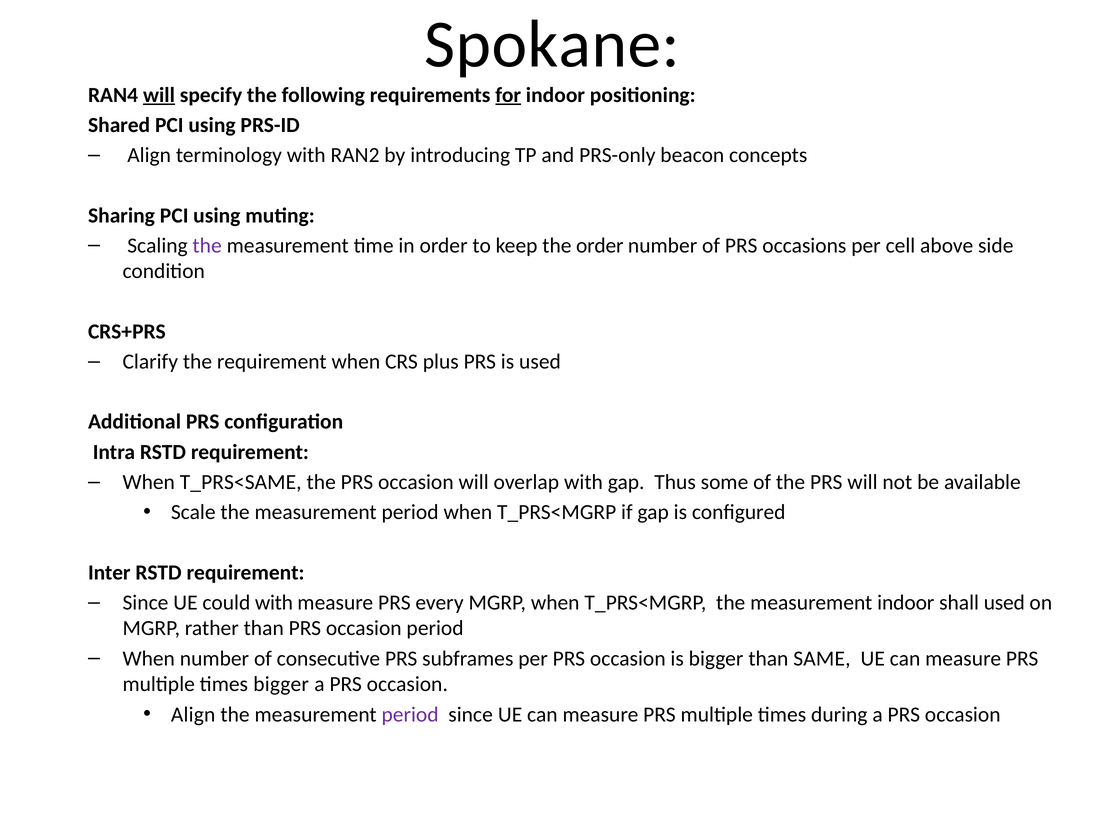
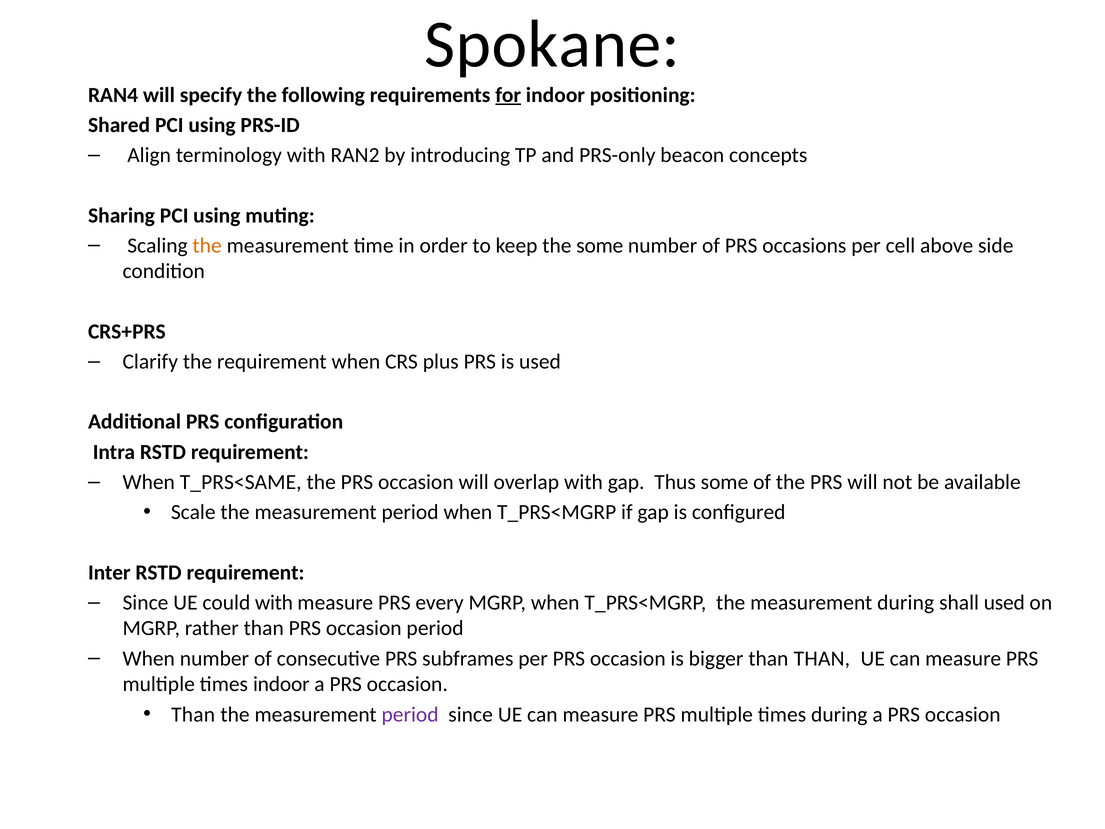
will underline: present -> none (159, 95)
the colour: purple -> orange (207, 245)
the order: order -> some (600, 245)
measurement indoor: indoor -> during (906, 602)
than SAME: SAME -> THAN (822, 658)
times bigger: bigger -> indoor (281, 684)
Align: Align -> Than (193, 714)
